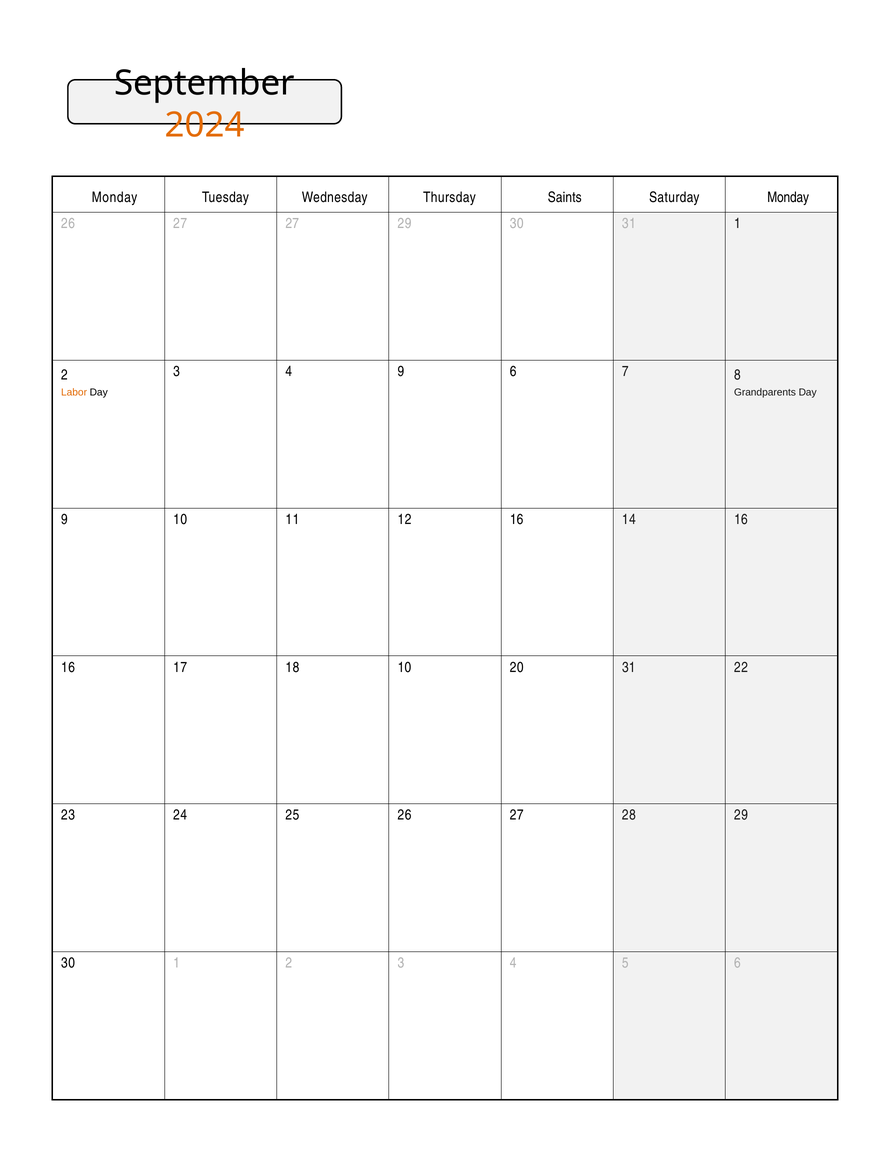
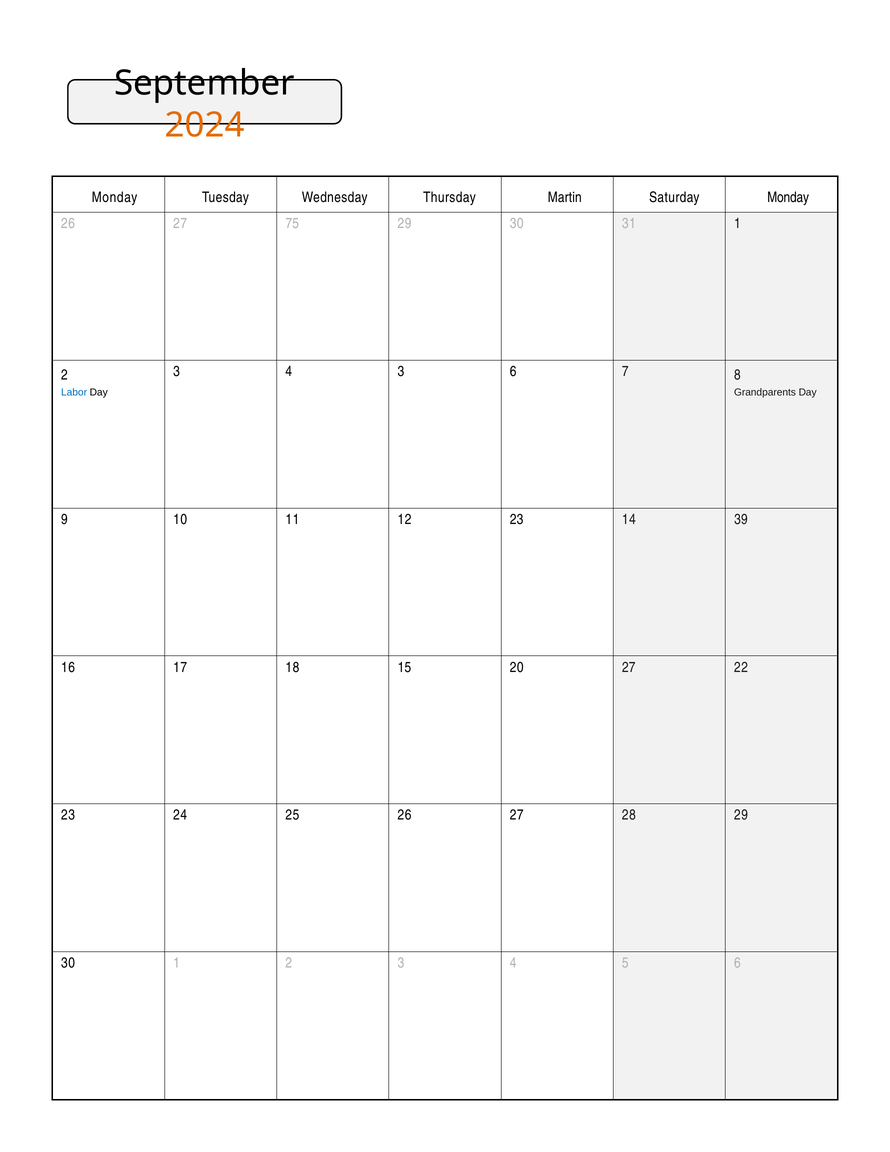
Saints: Saints -> Martin (565, 197)
27 27: 27 -> 75 (292, 224)
4 9: 9 -> 3 (401, 371)
Labor colour: orange -> blue (74, 393)
12 16: 16 -> 23 (517, 519)
14 16: 16 -> 39 (741, 519)
18 10: 10 -> 15 (404, 667)
20 31: 31 -> 27 (629, 667)
